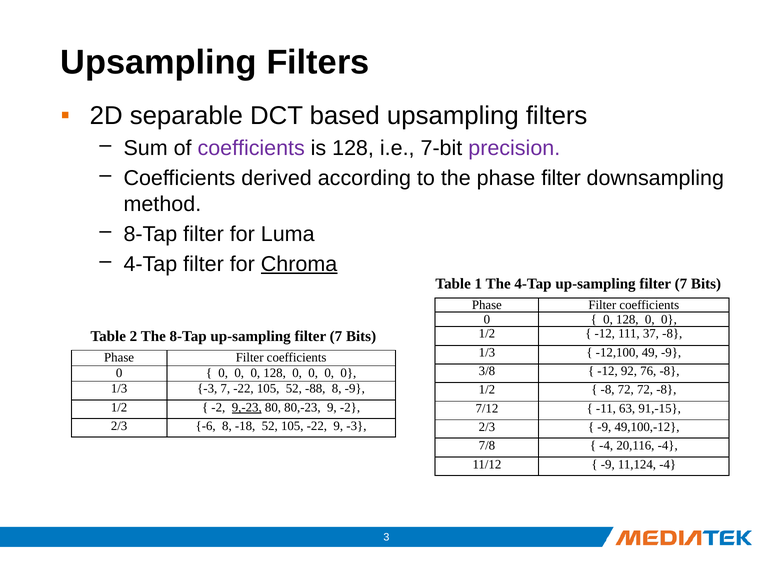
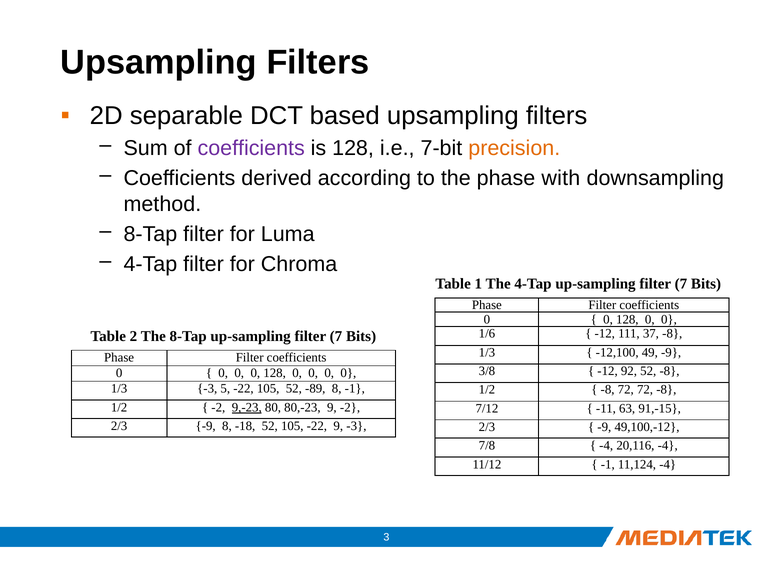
precision colour: purple -> orange (514, 148)
the phase filter: filter -> with (561, 179)
Chroma underline: present -> none (299, 264)
1/2: 1/2 -> 1/6 (487, 334)
92 76: 76 -> 52 (648, 372)
-3 7: 7 -> 5 (225, 389)
-88: -88 -> -89 (315, 389)
8 -9: -9 -> -1 (355, 389)
2/3 -6: -6 -> -9 (206, 426)
-9: -9 -> -1 (608, 465)
